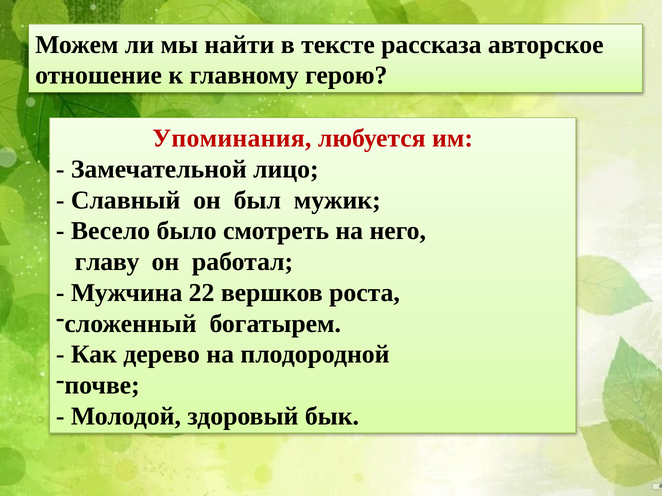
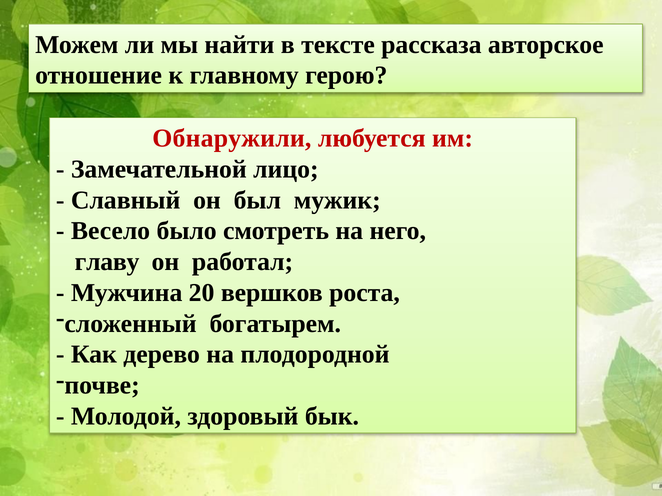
Упоминания: Упоминания -> Обнаружили (232, 138)
22: 22 -> 20 (202, 293)
